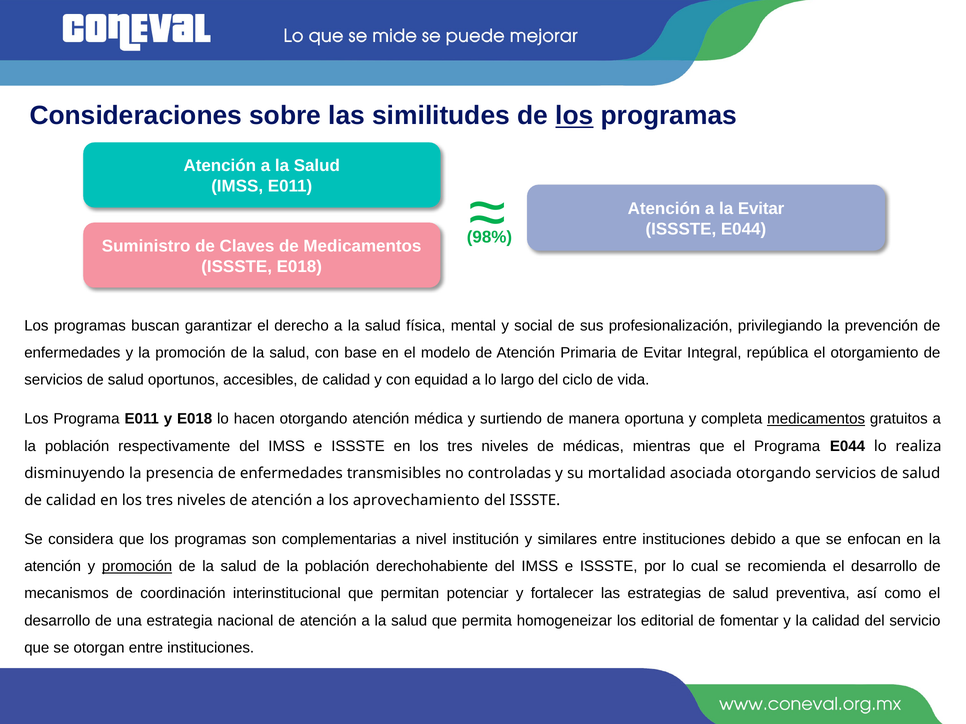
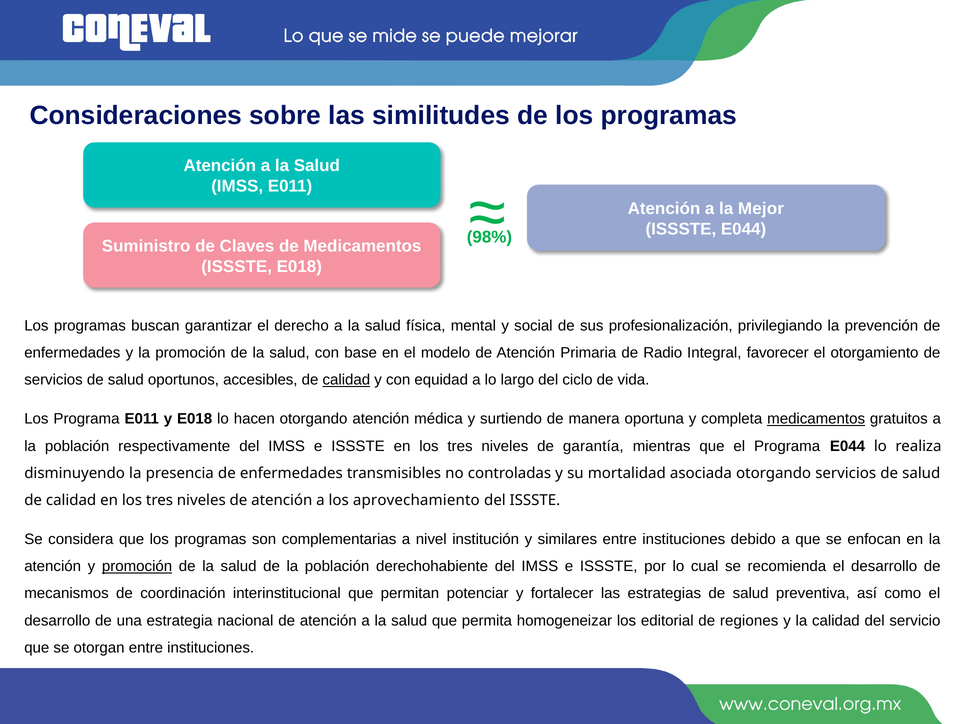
los underline: present -> none (574, 116)
la Evitar: Evitar -> Mejor (761, 209)
de Evitar: Evitar -> Radio (663, 353)
república: república -> favorecer (778, 353)
calidad underline: none -> present (346, 380)
médicas: médicas -> garantía (593, 446)
fomentar: fomentar -> regiones (749, 621)
